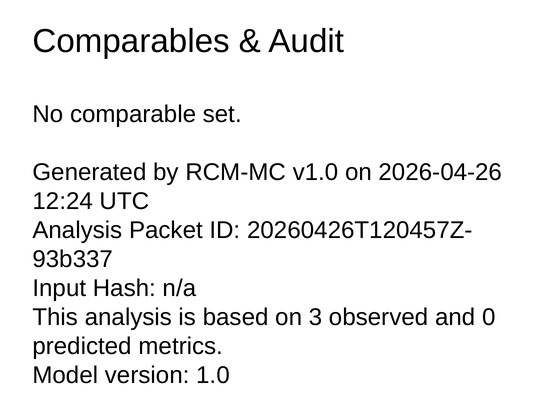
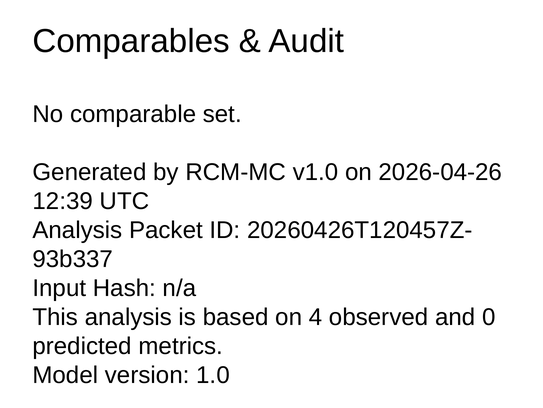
12:24: 12:24 -> 12:39 (63, 201)
3: 3 -> 4 (316, 317)
